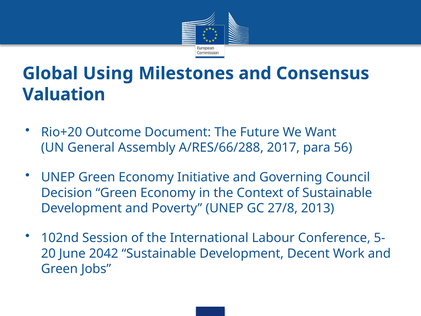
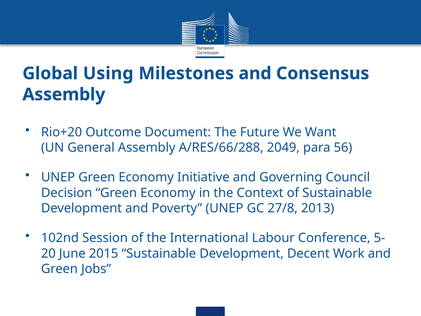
Valuation: Valuation -> Assembly (64, 94)
2017: 2017 -> 2049 (283, 148)
2042: 2042 -> 2015 (104, 253)
